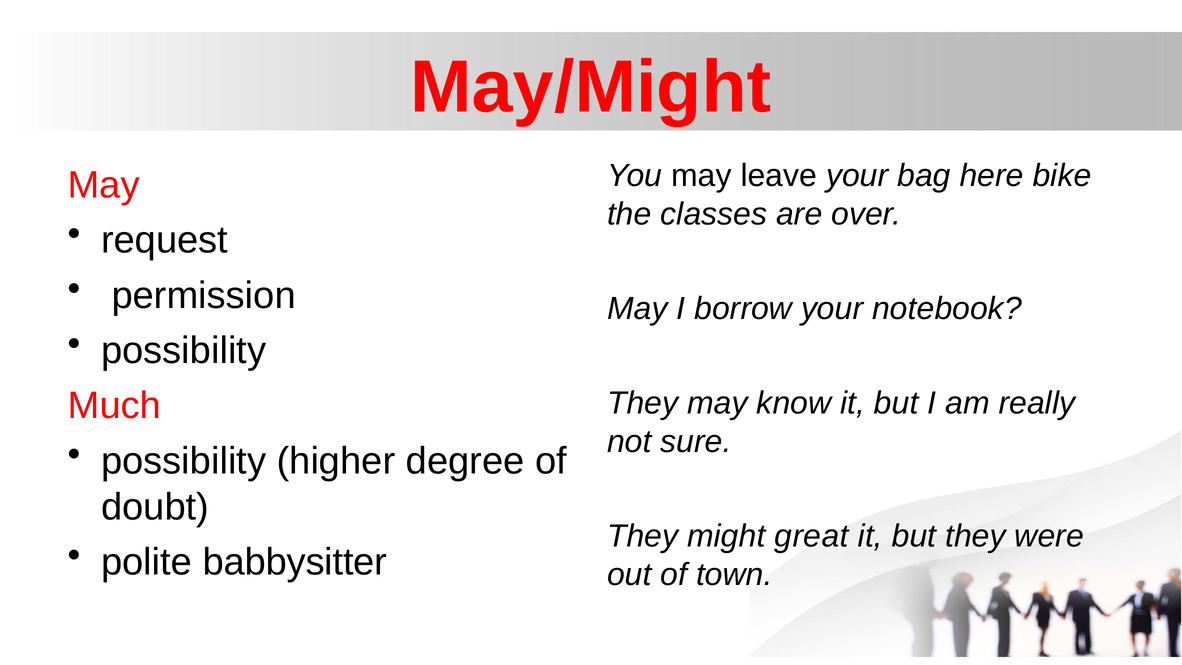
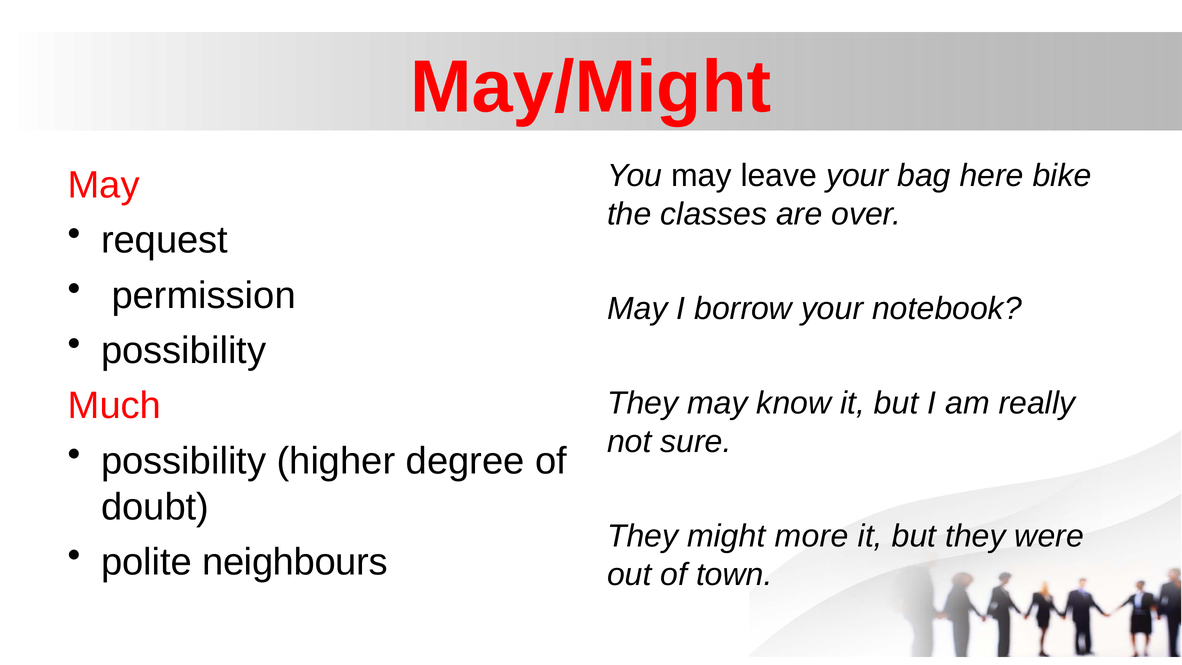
great: great -> more (811, 536)
babbysitter: babbysitter -> neighbours (295, 562)
